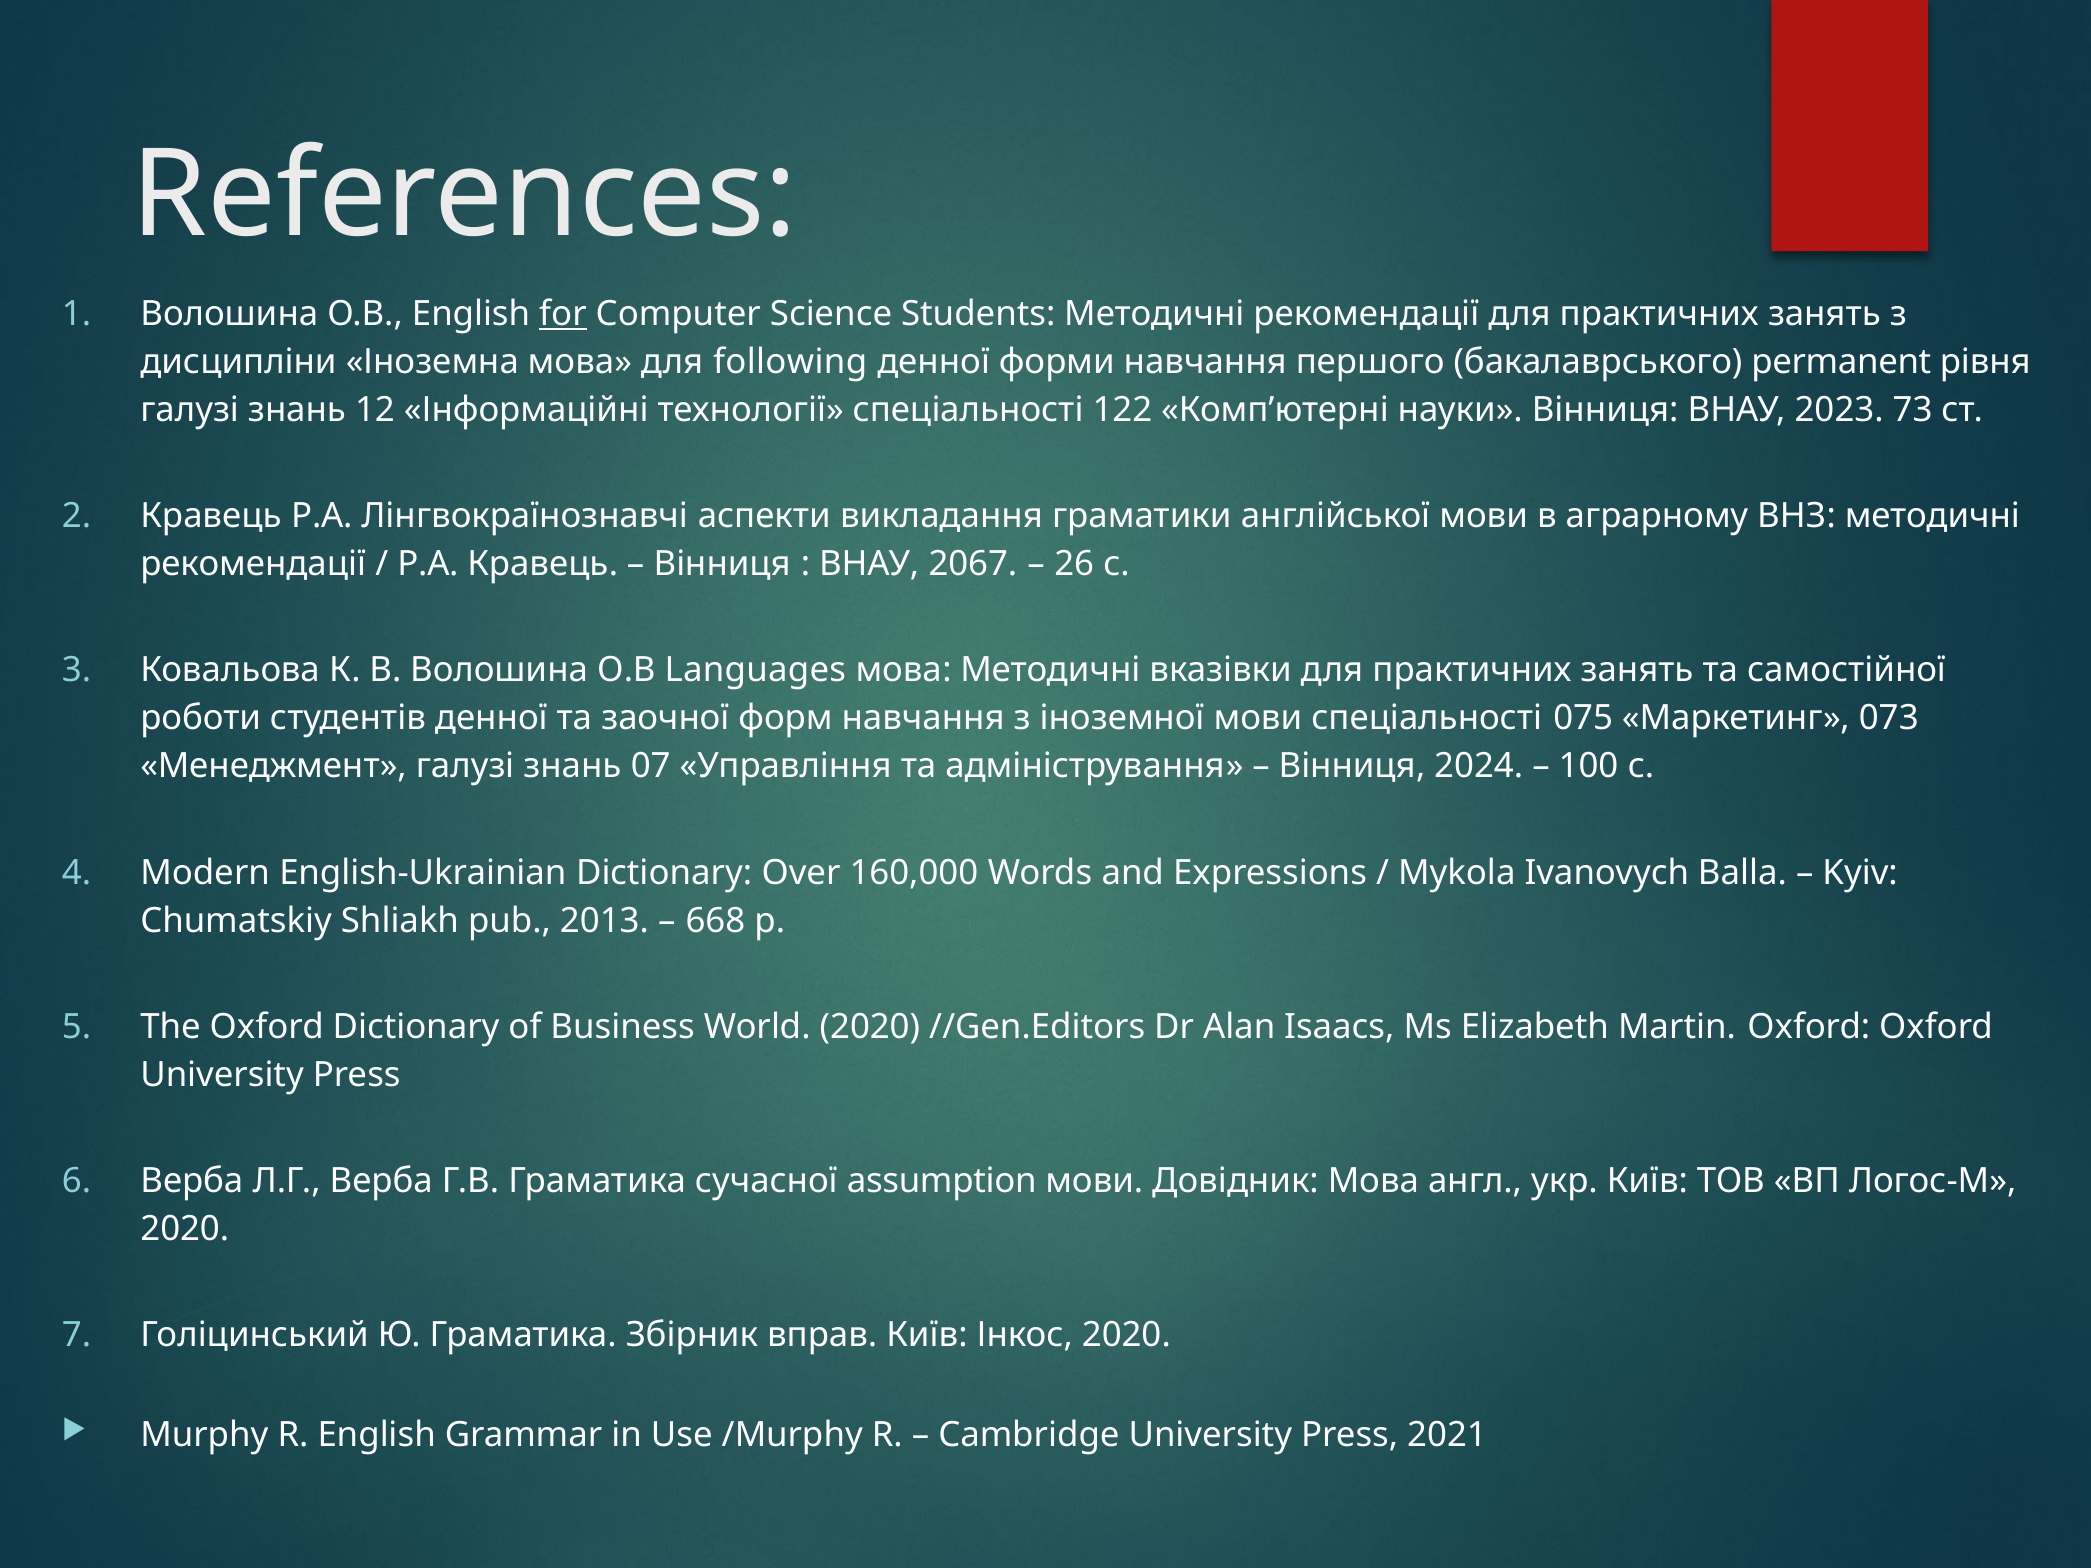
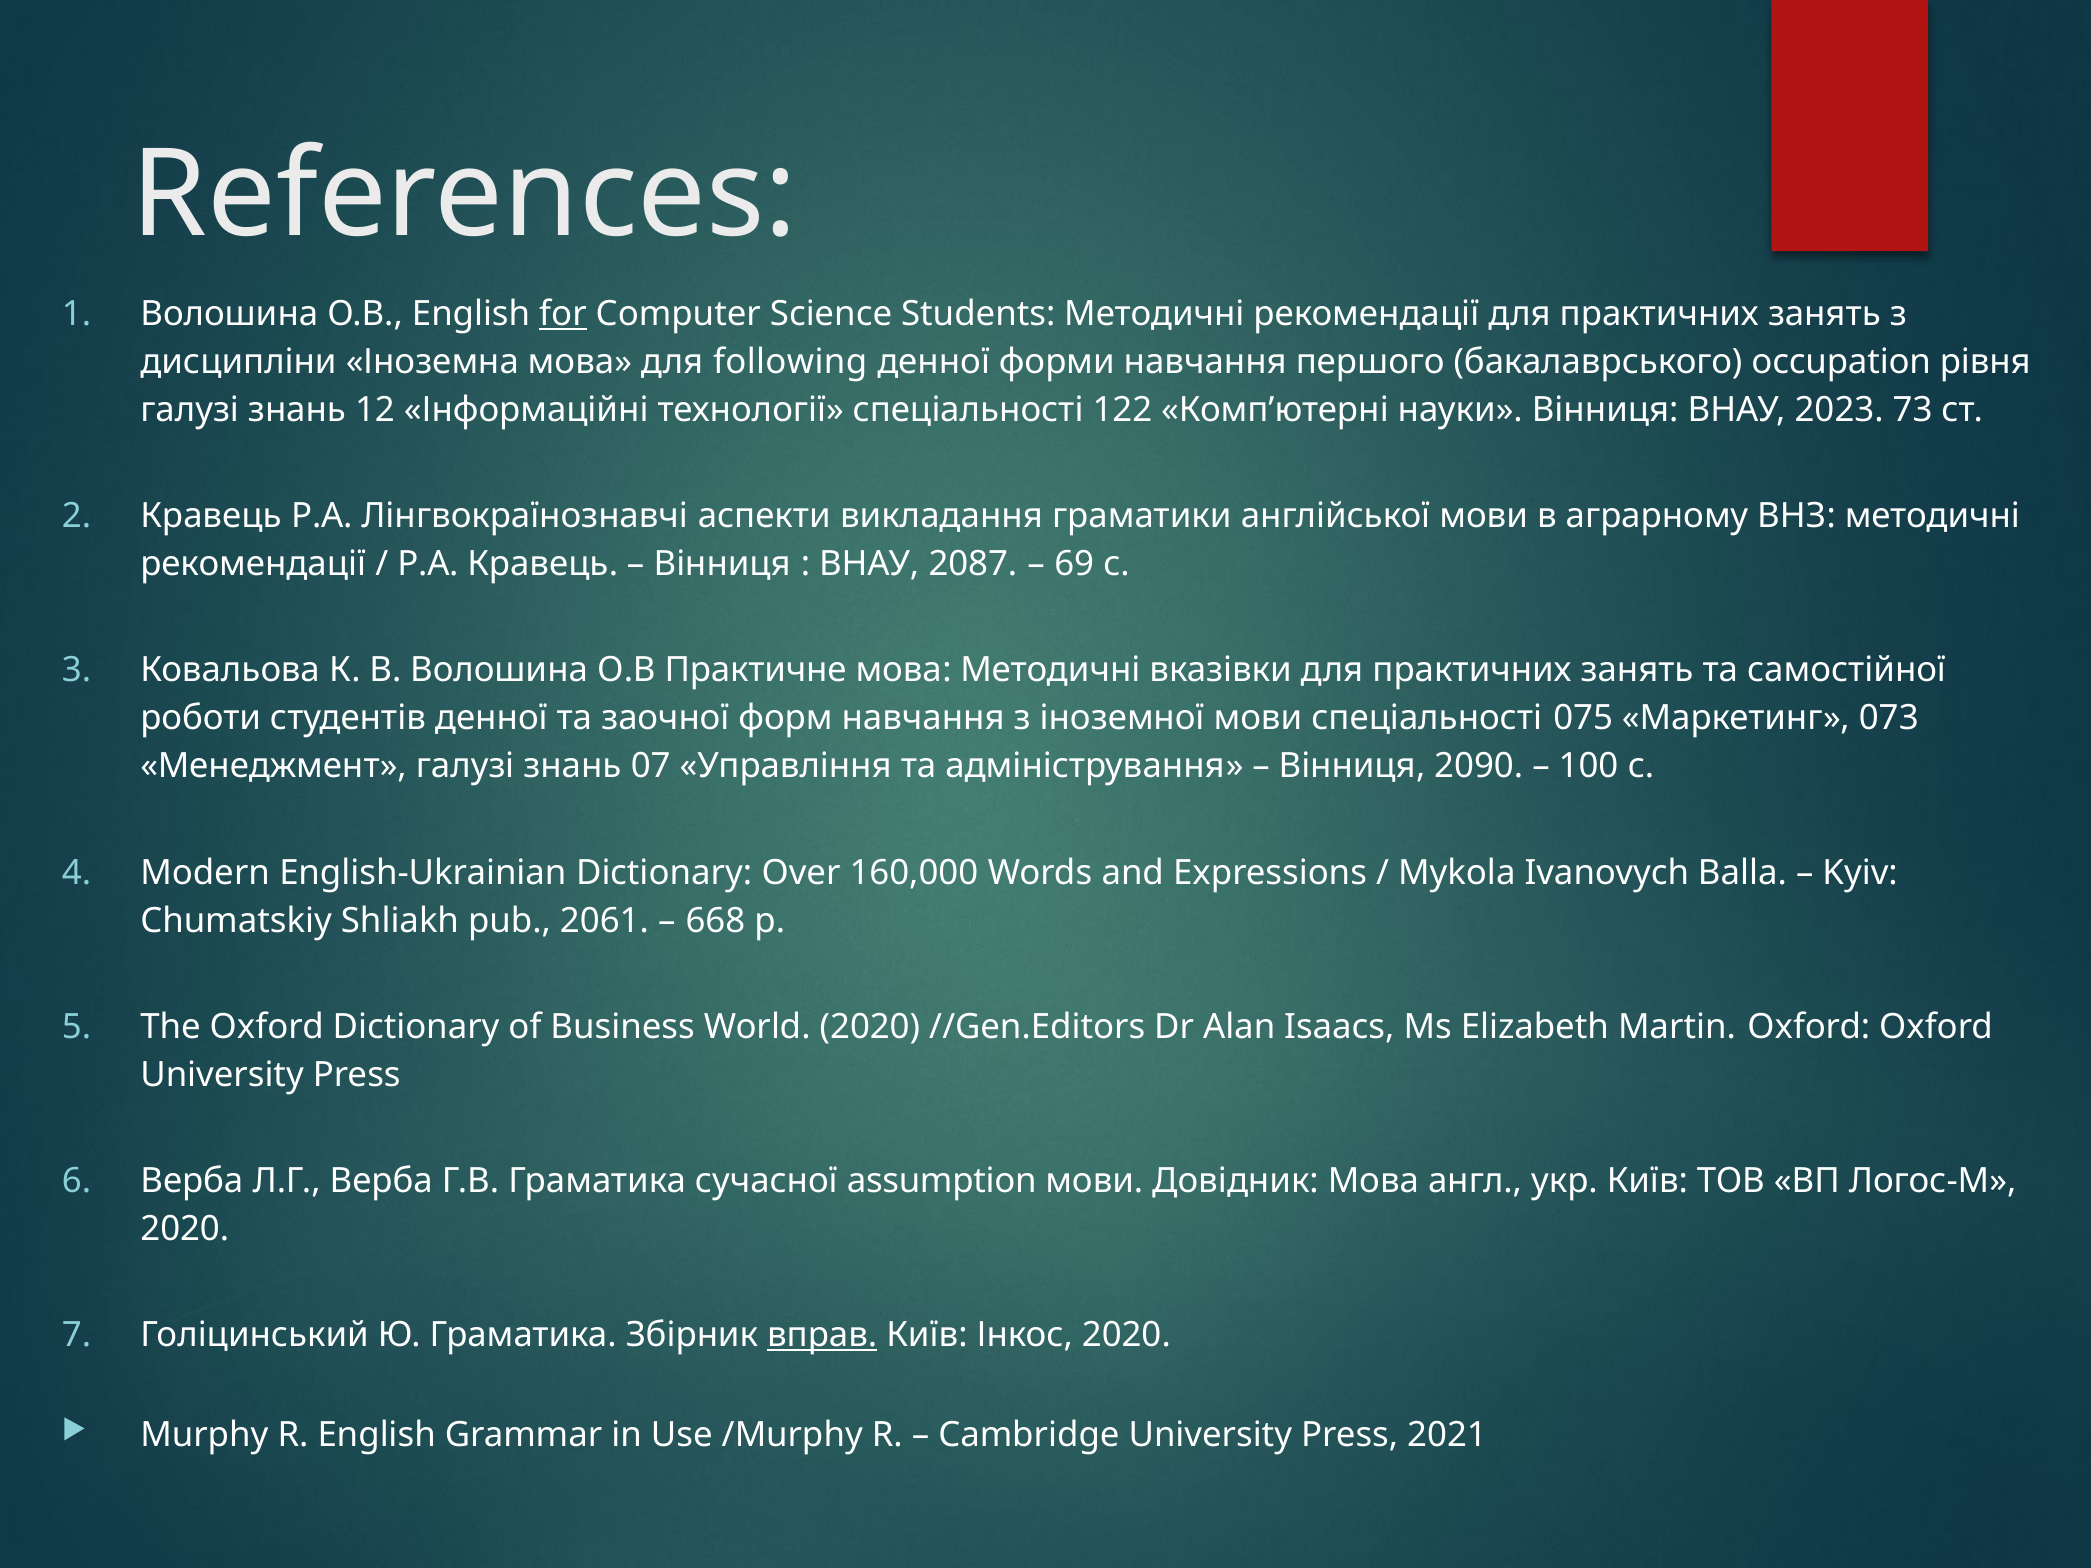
permanent: permanent -> occupation (1841, 362)
2067: 2067 -> 2087 (973, 564)
26: 26 -> 69 (1074, 564)
Languages: Languages -> Практичне (756, 670)
2024: 2024 -> 2090 (1479, 766)
2013: 2013 -> 2061 (604, 921)
вправ underline: none -> present (822, 1335)
